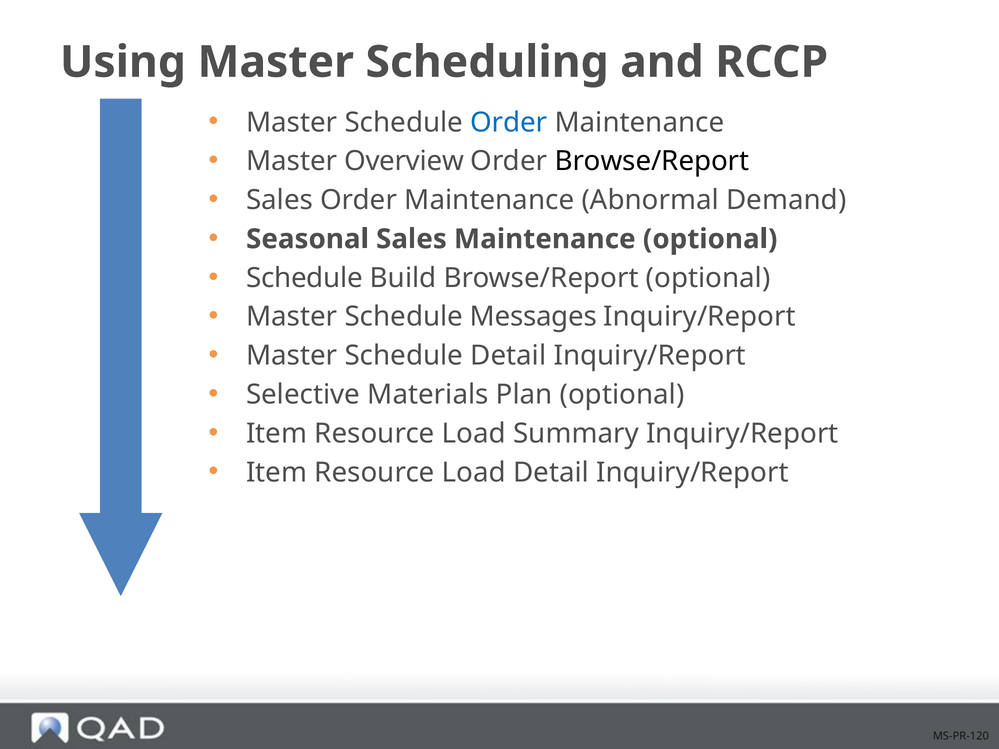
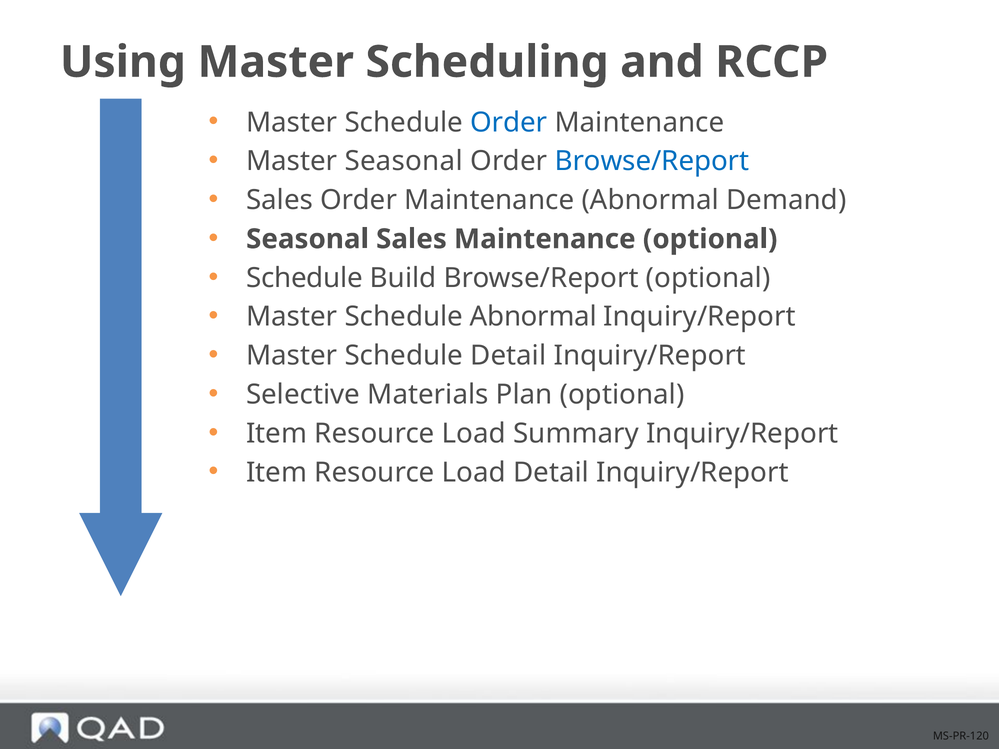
Master Overview: Overview -> Seasonal (404, 161)
Browse/Report colour: black -> blue (652, 161)
Schedule Messages: Messages -> Abnormal (533, 317)
